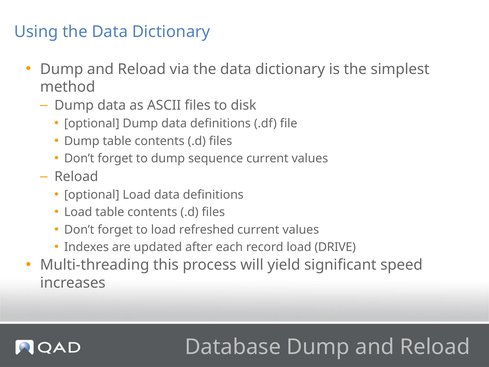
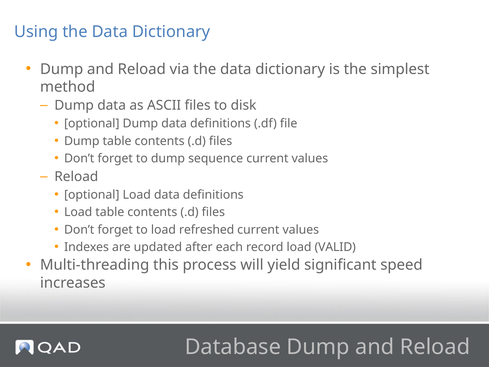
DRIVE: DRIVE -> VALID (335, 247)
